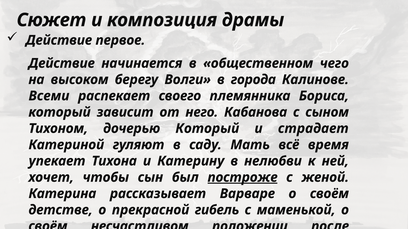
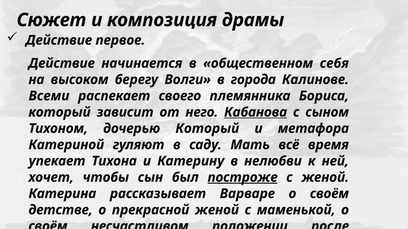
чего: чего -> себя (334, 63)
Кабанова underline: none -> present (256, 112)
страдает: страдает -> метафора (313, 129)
прекрасной гибель: гибель -> женой (217, 210)
